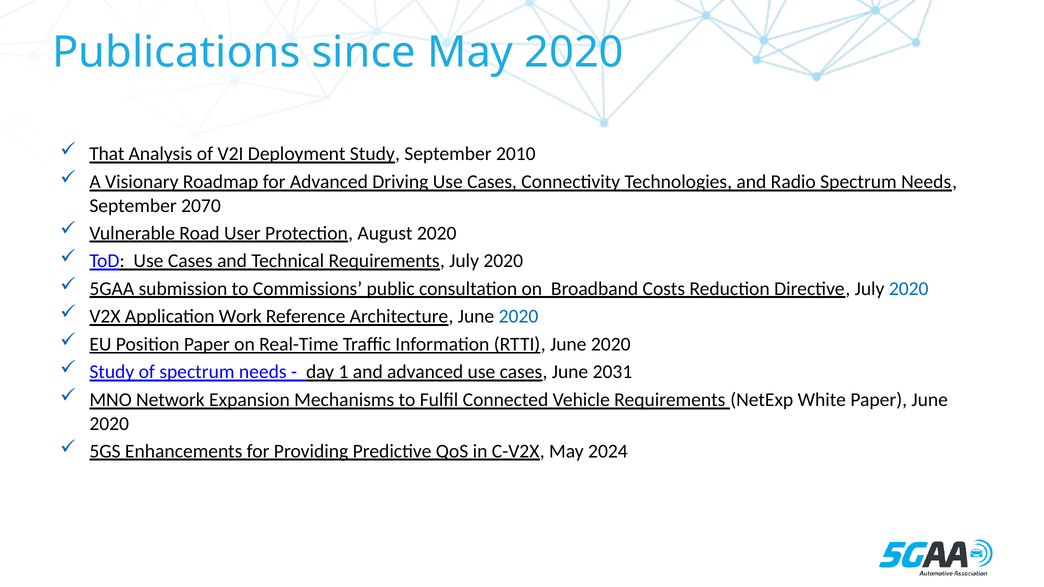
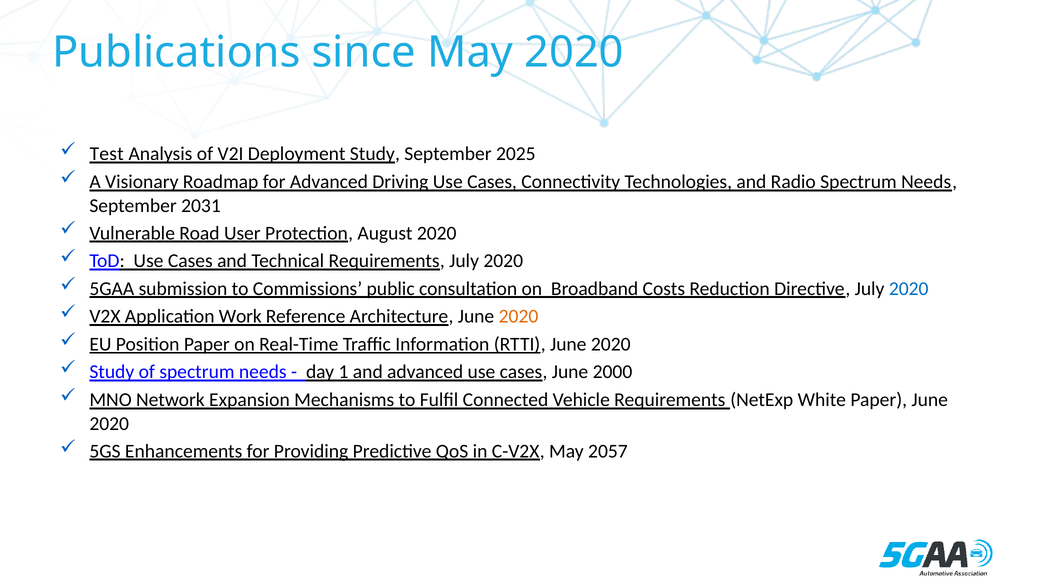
That: That -> Test (107, 154)
2010: 2010 -> 2025 (516, 154)
2070: 2070 -> 2031 (201, 206)
2020 colour: blue -> orange (519, 317)
2031: 2031 -> 2000 (612, 372)
2024: 2024 -> 2057 (608, 451)
